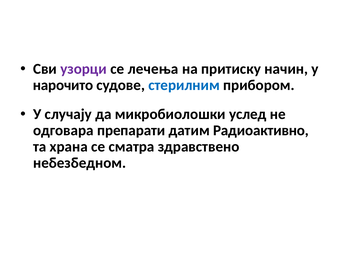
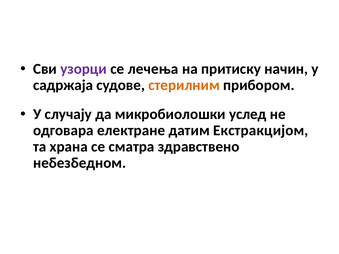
нарочито: нарочито -> садржаја (63, 85)
стерилним colour: blue -> orange (184, 85)
препарати: препарати -> електране (131, 131)
Радиоактивно: Радиоактивно -> Екстракцијом (261, 131)
